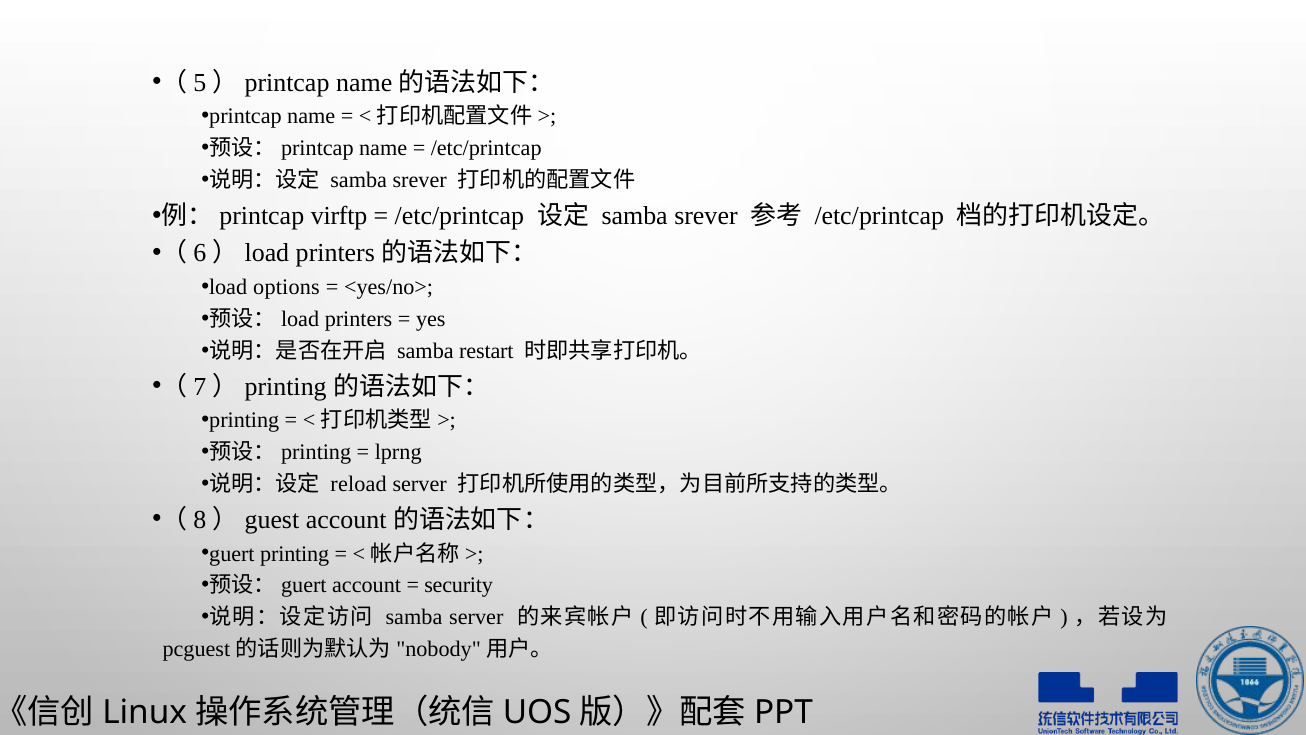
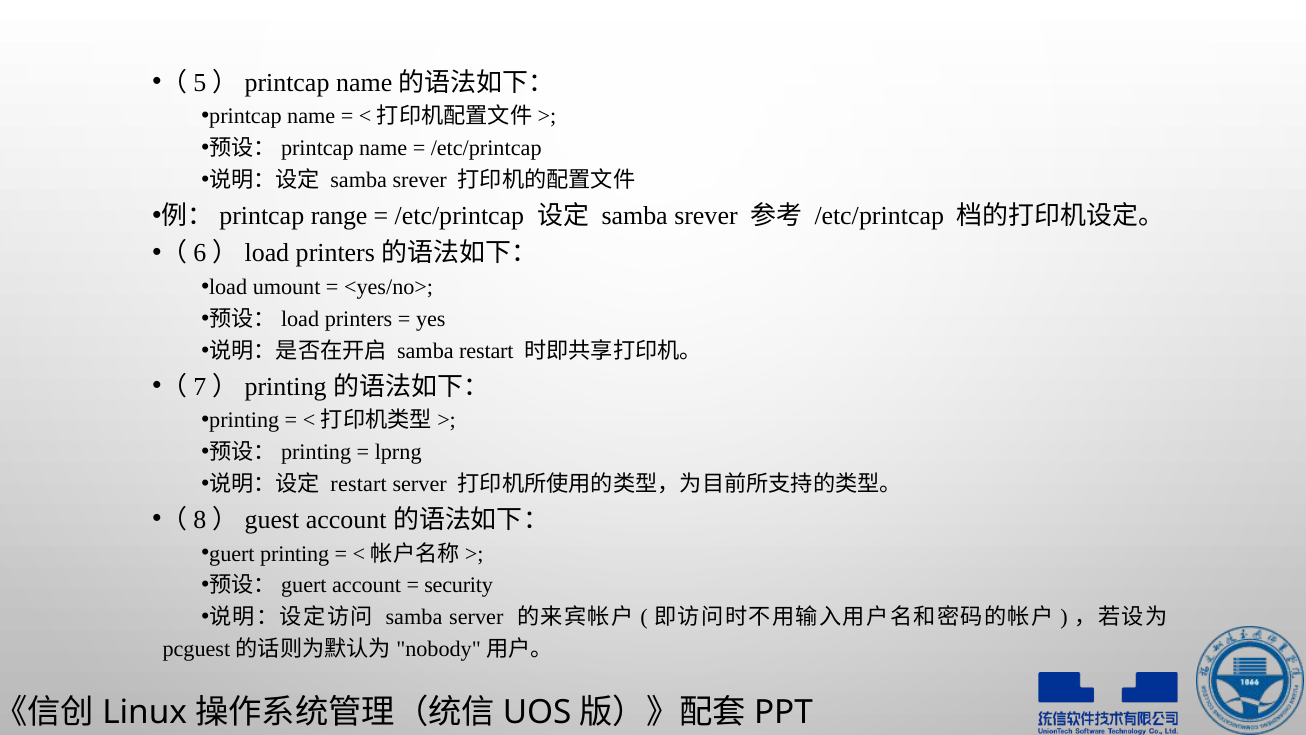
virftp: virftp -> range (339, 216)
options: options -> umount (287, 287)
reload: reload -> restart (359, 484)
